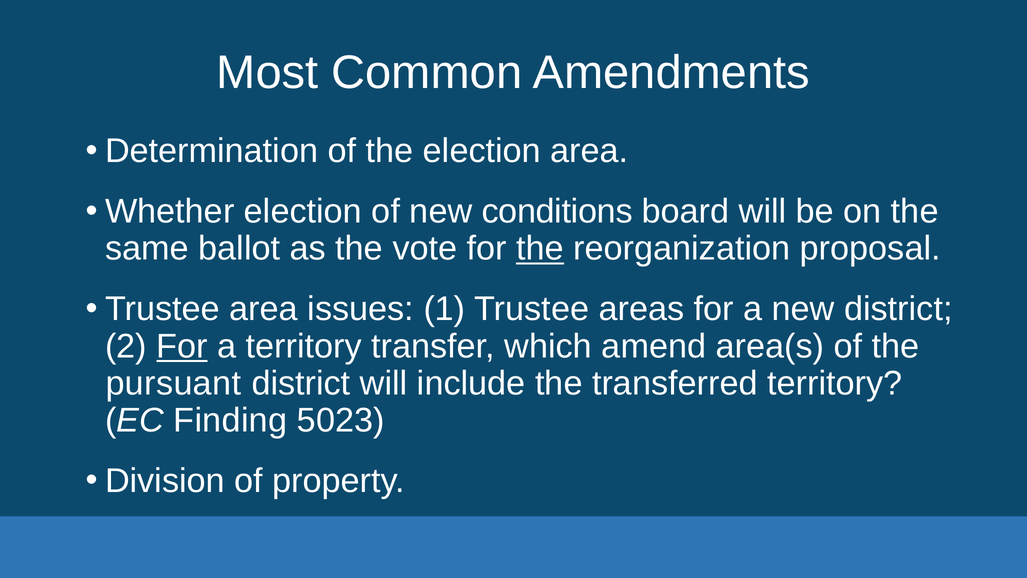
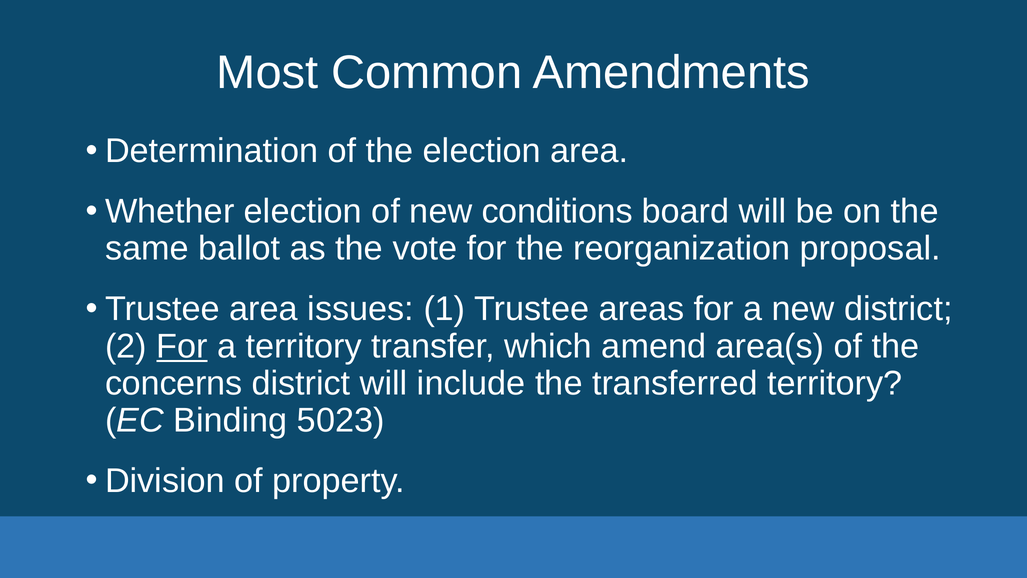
the underline: present -> none (540, 248)
pursuant: pursuant -> concerns (174, 383)
Finding: Finding -> Binding (230, 420)
